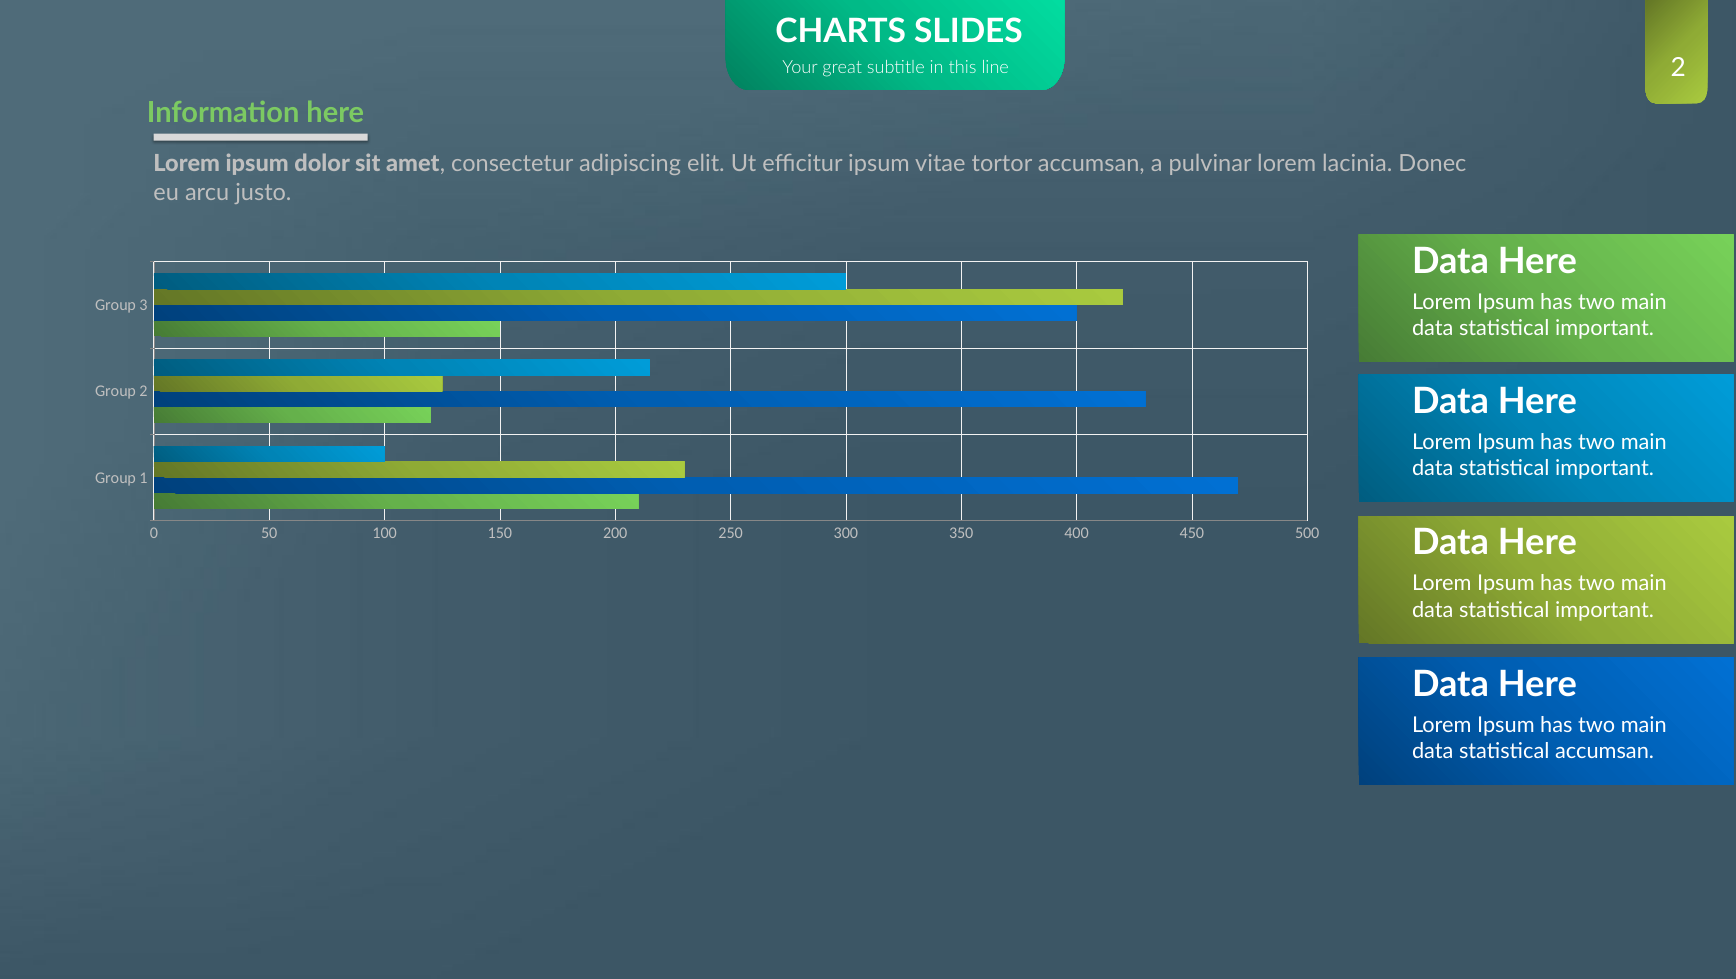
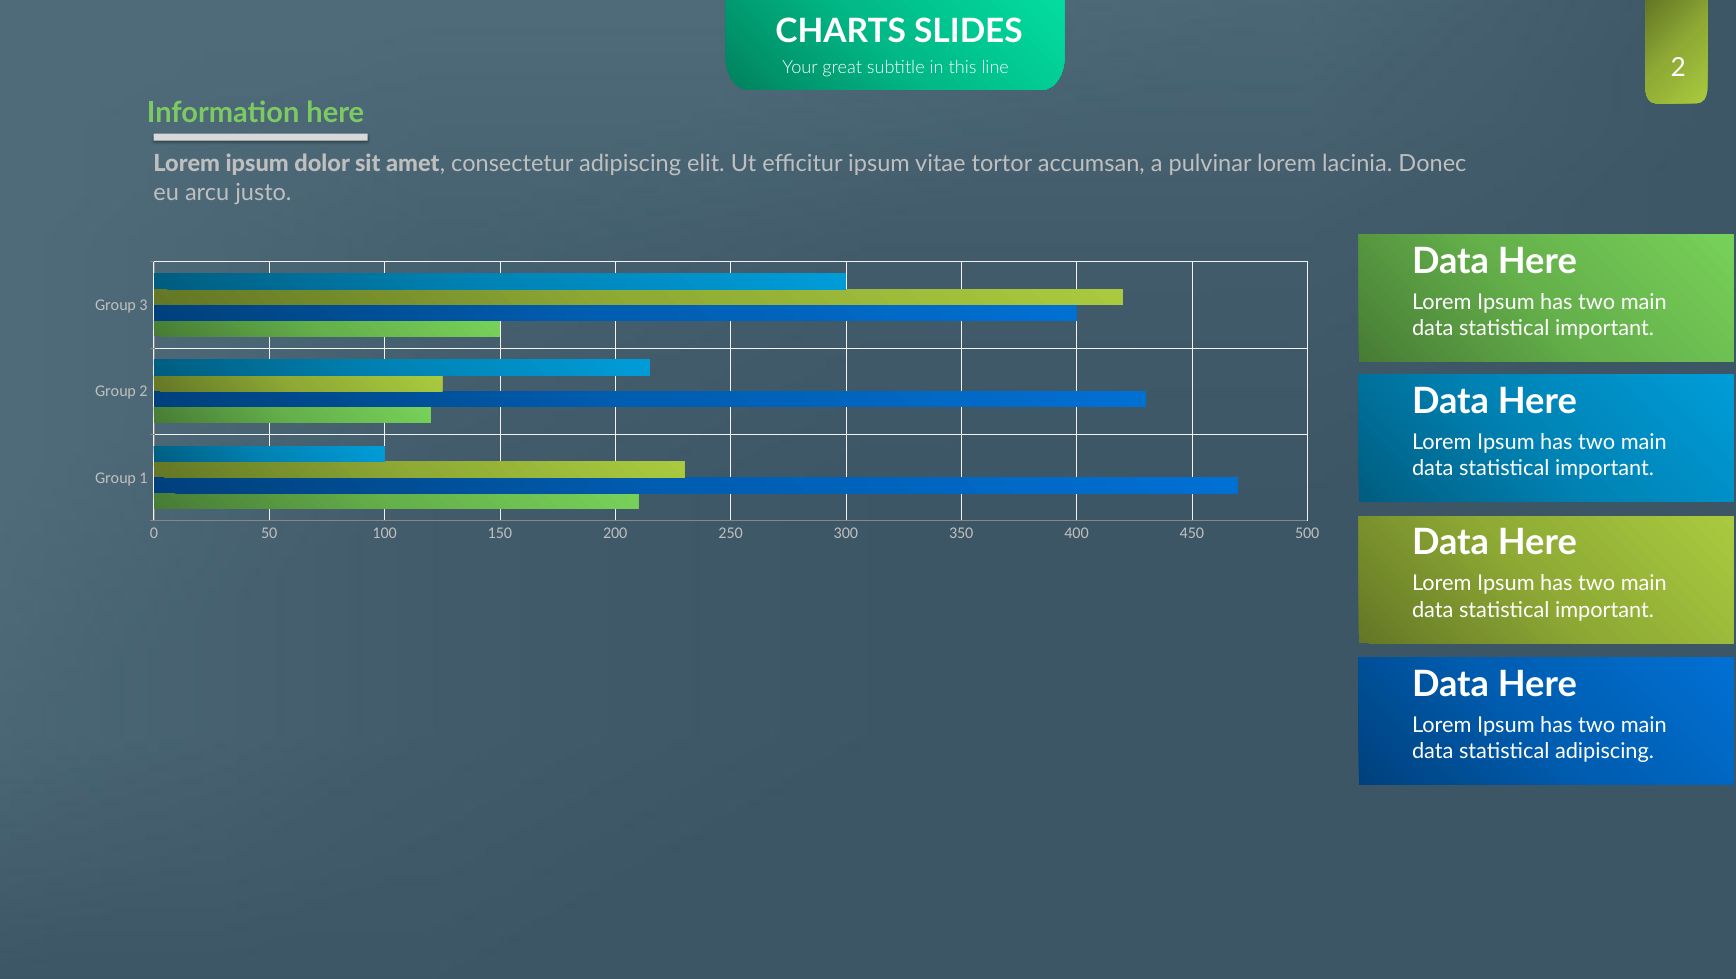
statistical accumsan: accumsan -> adipiscing (1605, 751)
